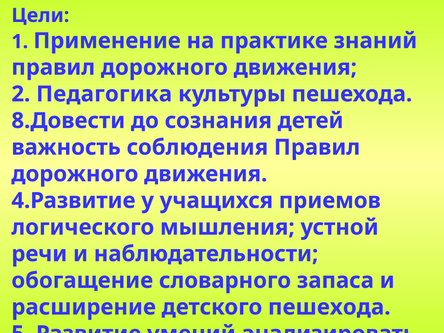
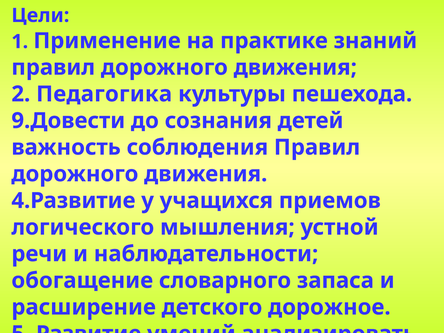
8.Довести: 8.Довести -> 9.Довести (68, 121)
детского пешехода: пешехода -> дорожное (329, 307)
